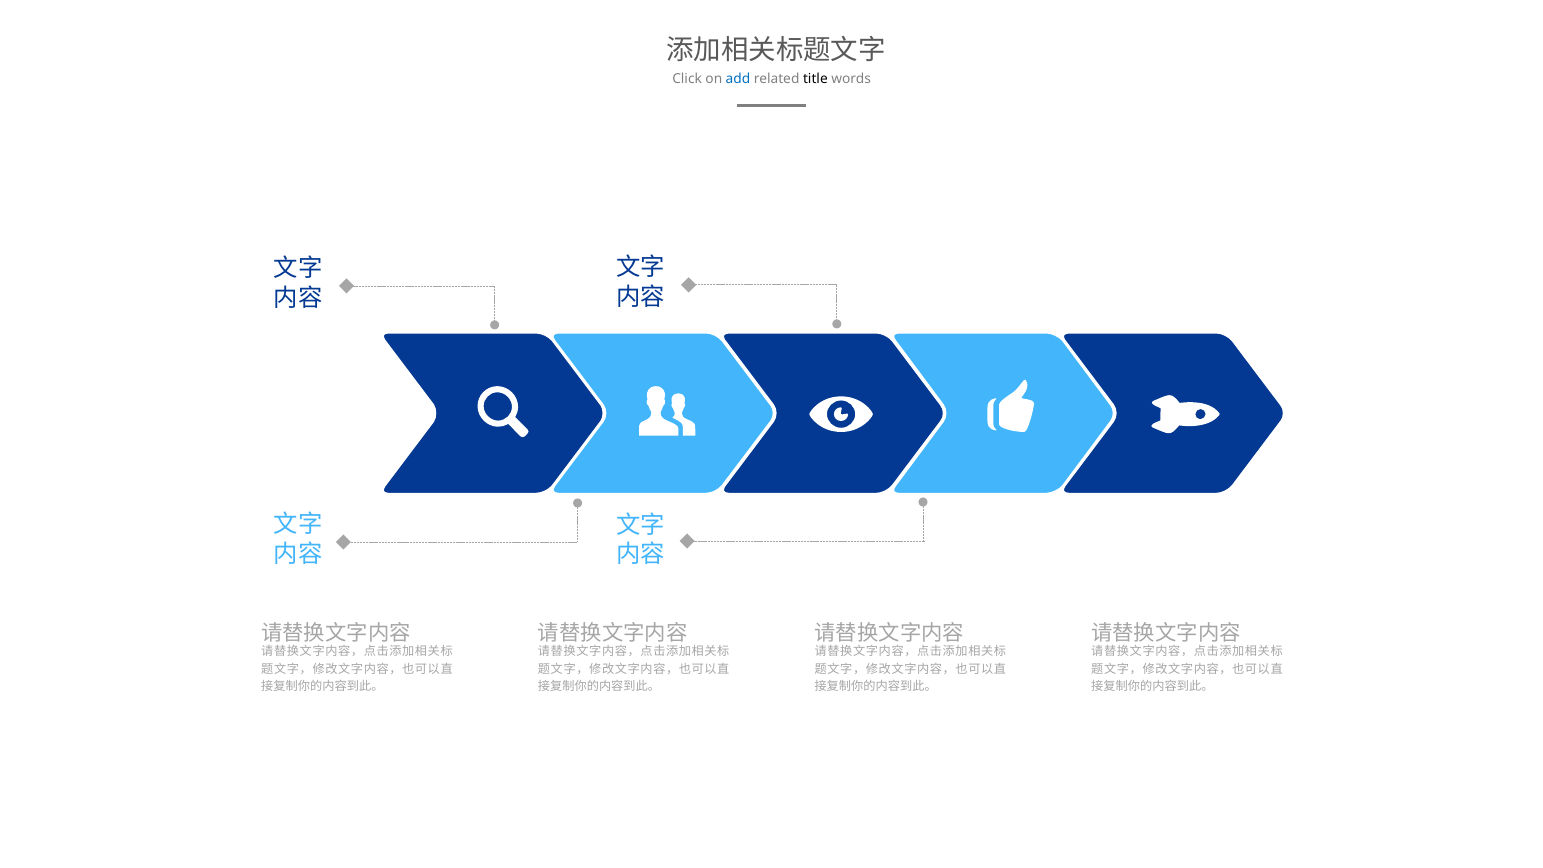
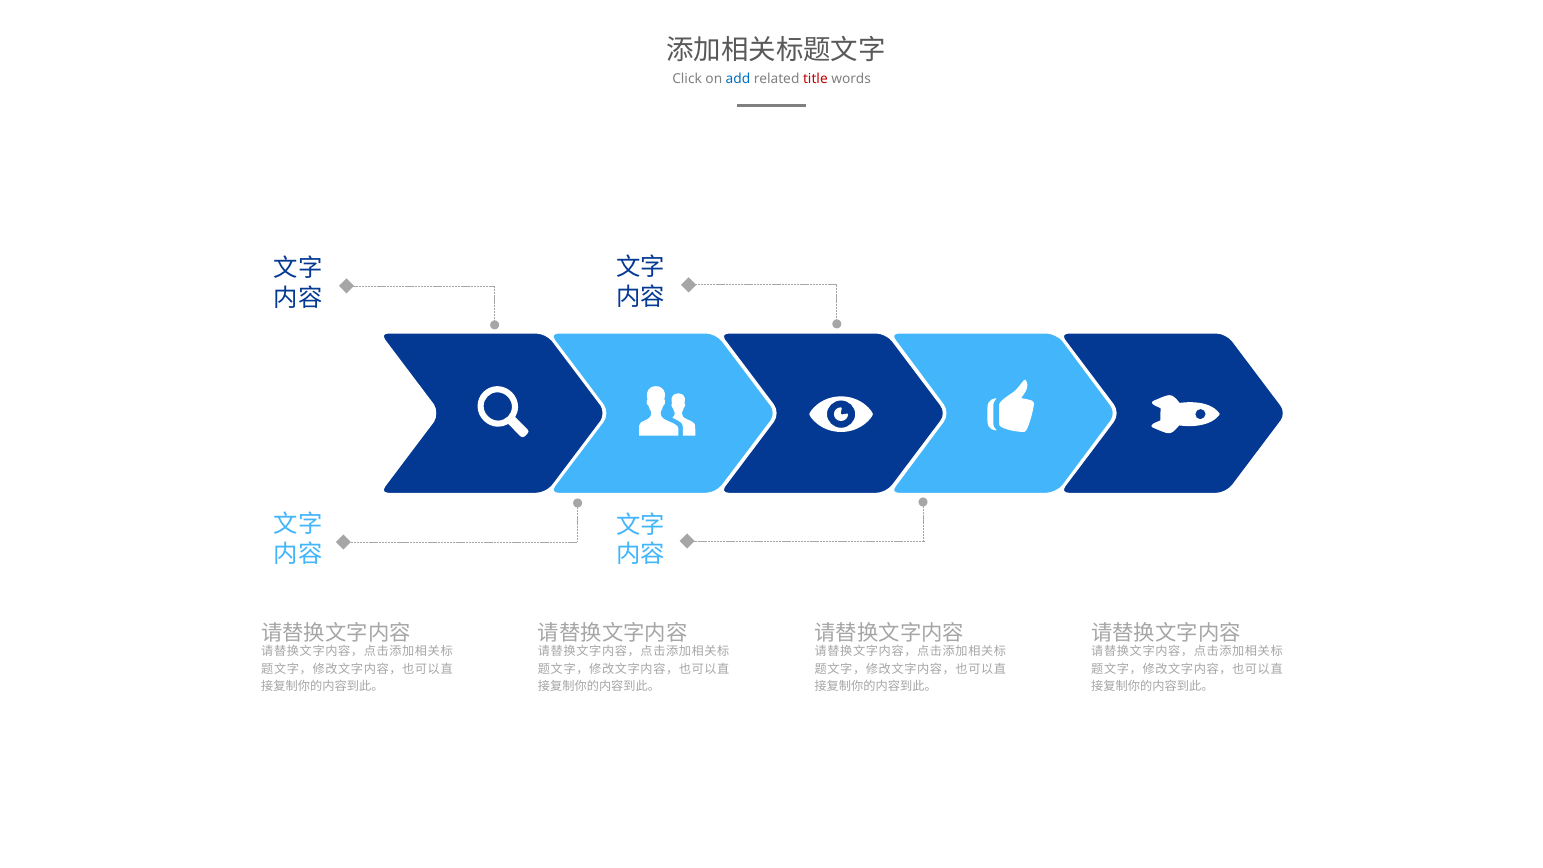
title colour: black -> red (815, 79)
